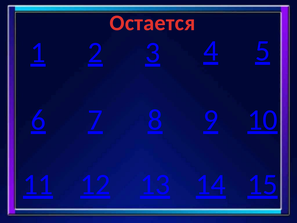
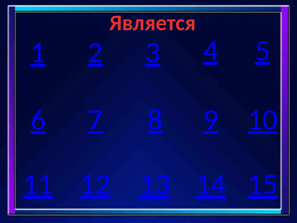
Остается: Остается -> Является (153, 23)
